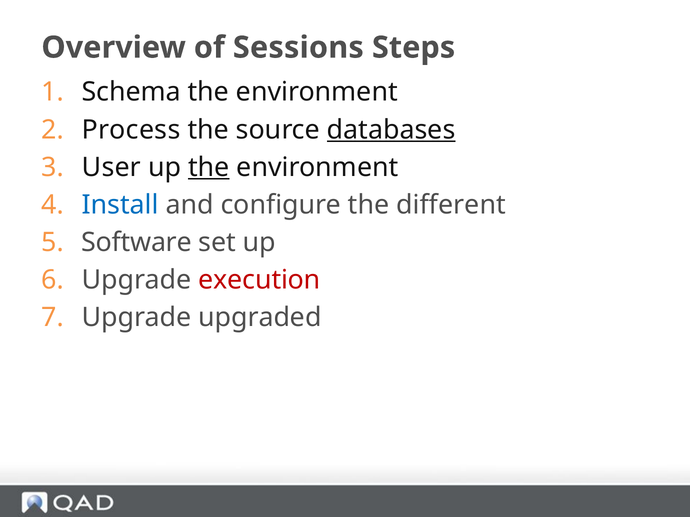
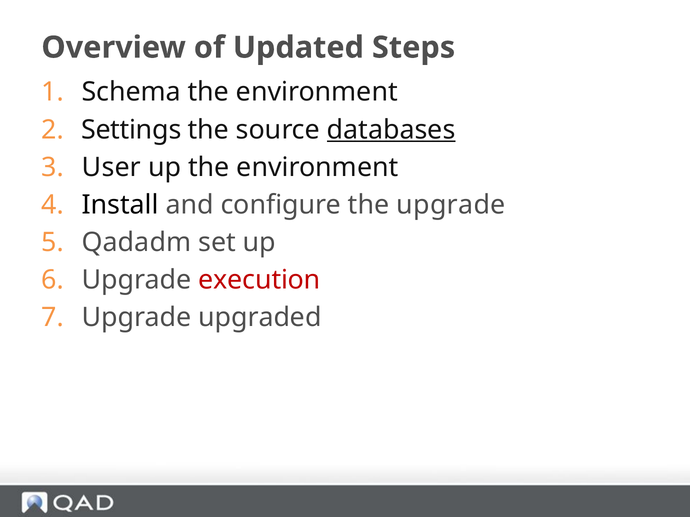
Sessions: Sessions -> Updated (298, 48)
Process: Process -> Settings (131, 130)
the underline: present -> none (209, 167)
Install colour: blue -> black (120, 205)
the different: different -> upgrade (451, 205)
Software: Software -> Qadadm (136, 243)
